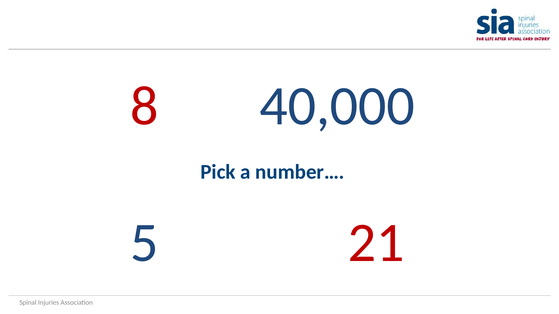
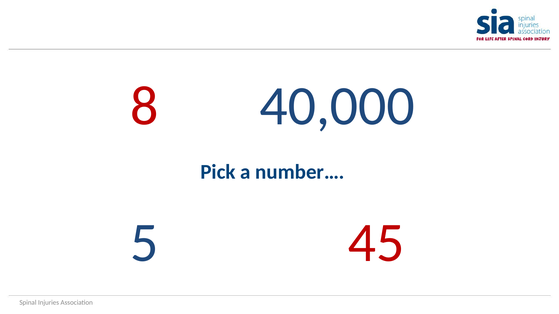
21: 21 -> 45 (376, 243)
